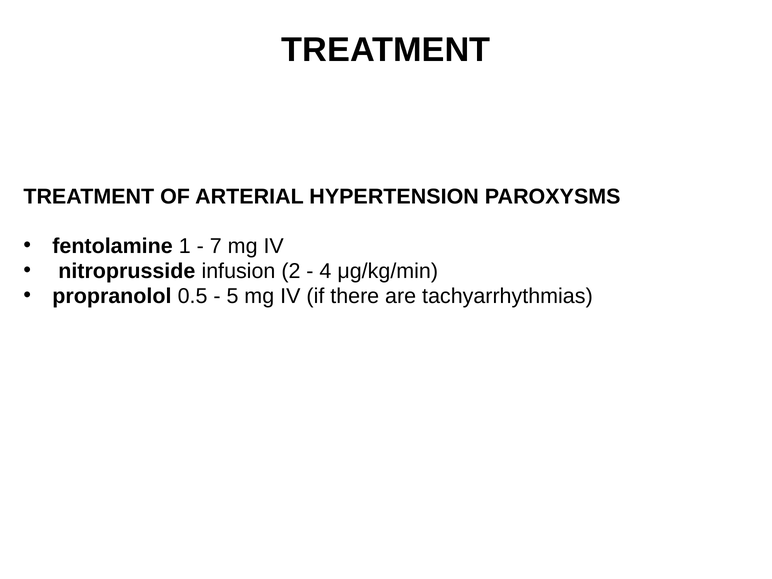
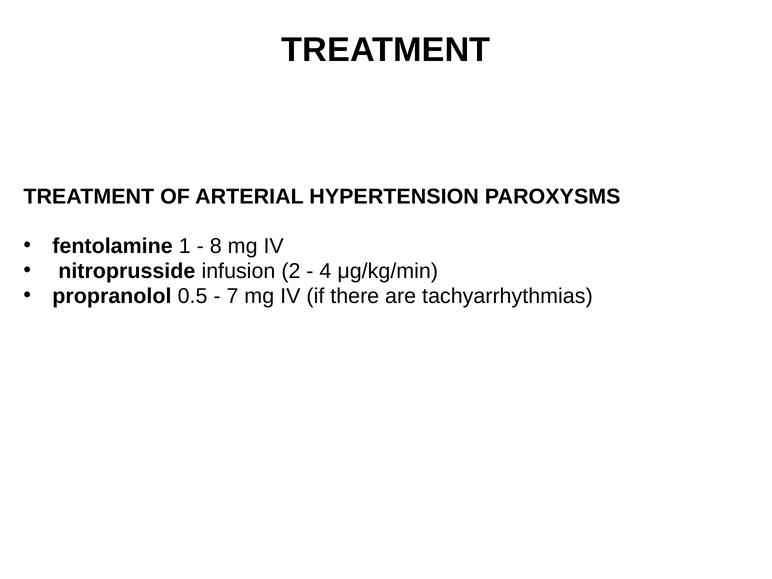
7: 7 -> 8 (216, 246)
5: 5 -> 7 (232, 296)
